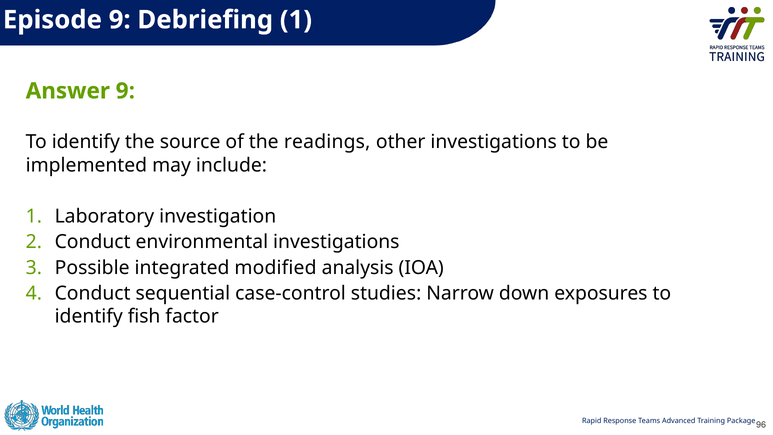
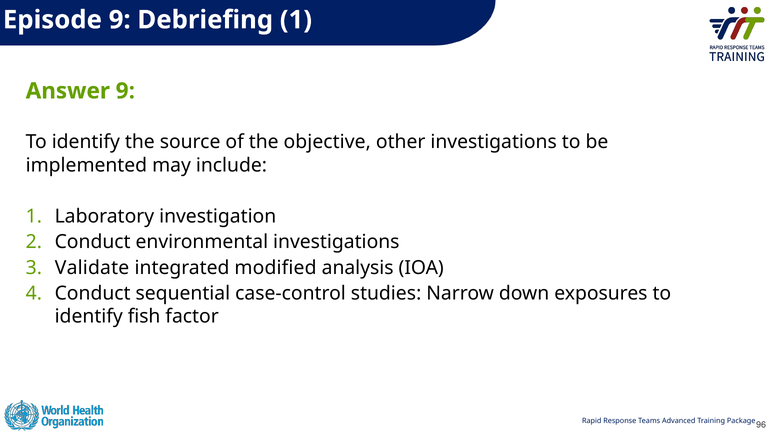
readings: readings -> objective (327, 142)
Possible: Possible -> Validate (92, 268)
